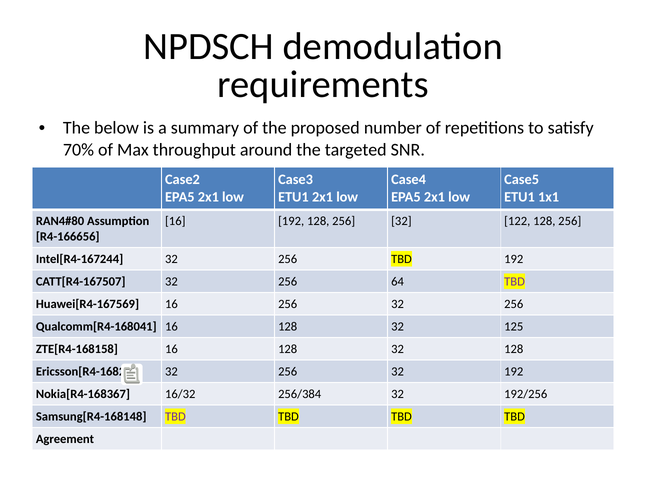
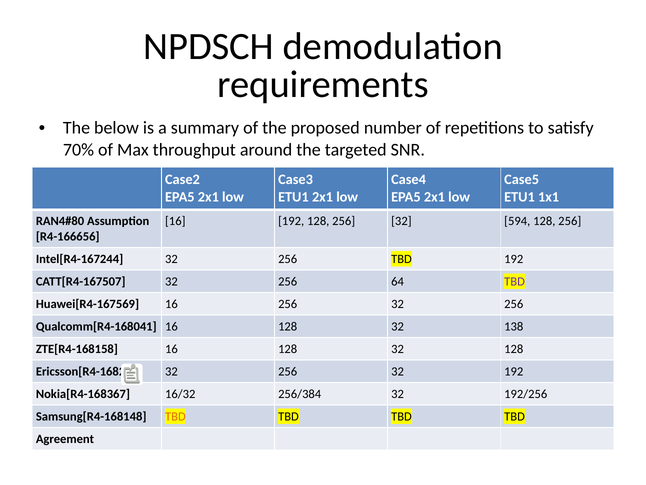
122: 122 -> 594 (517, 221)
125: 125 -> 138 (514, 326)
TBD colour: purple -> orange (175, 416)
